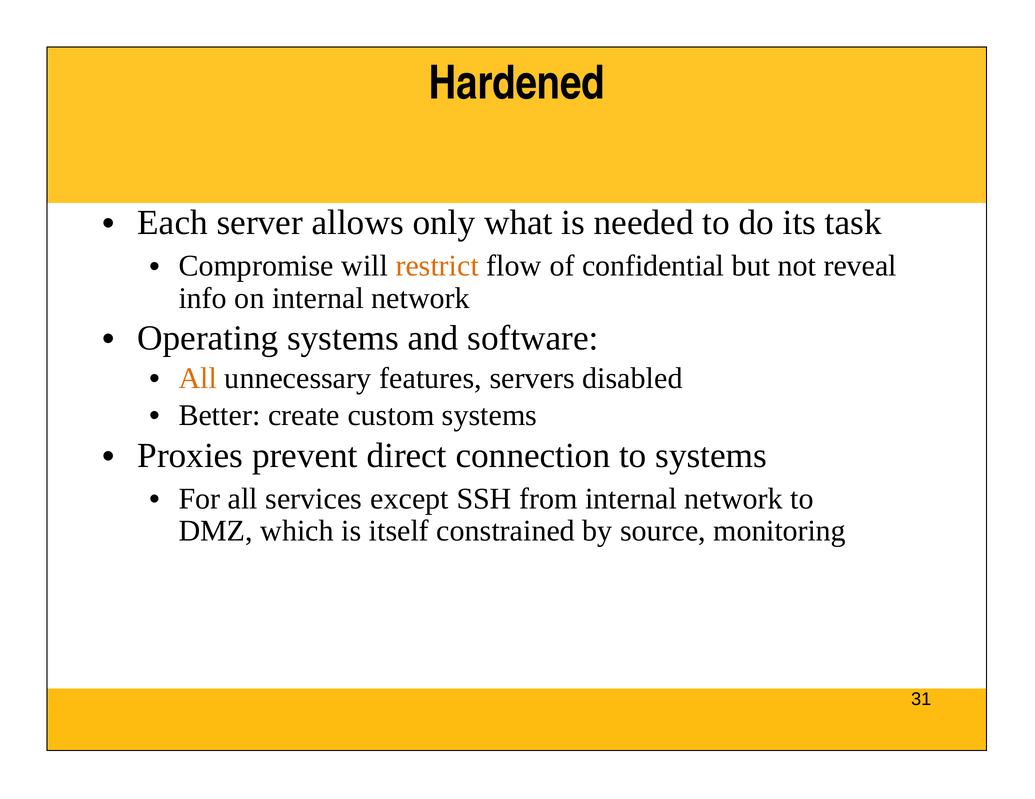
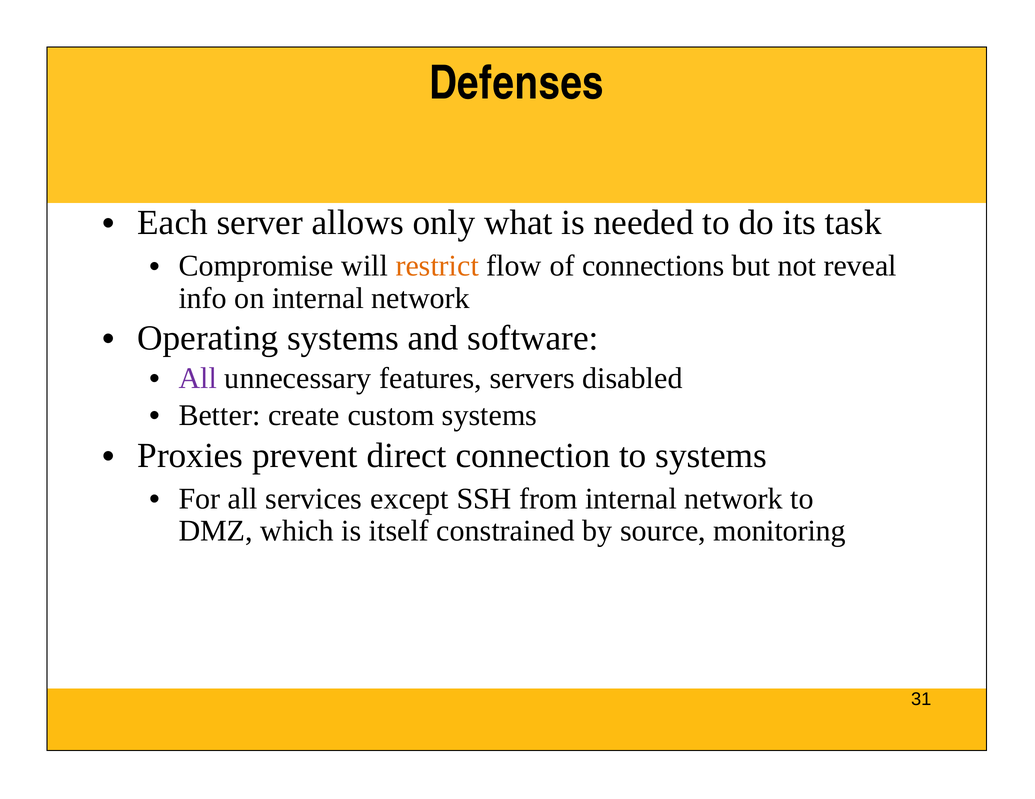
Hardened: Hardened -> Defenses (517, 84)
confidential: confidential -> connections (653, 266)
All colour: orange -> purple (198, 379)
